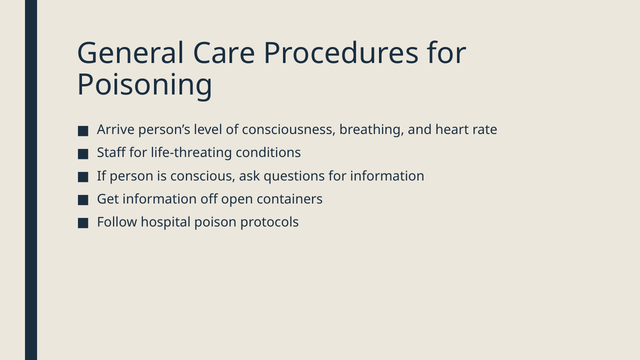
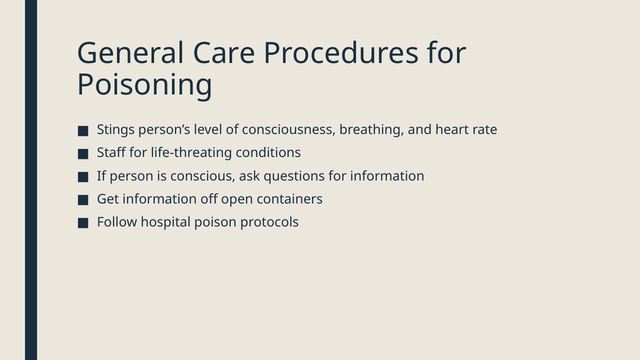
Arrive: Arrive -> Stings (116, 130)
